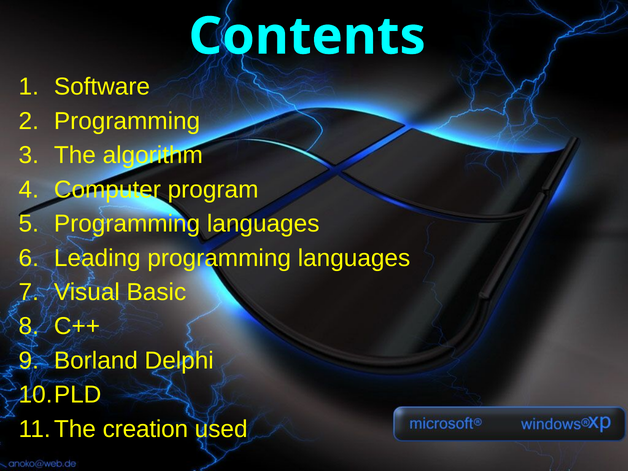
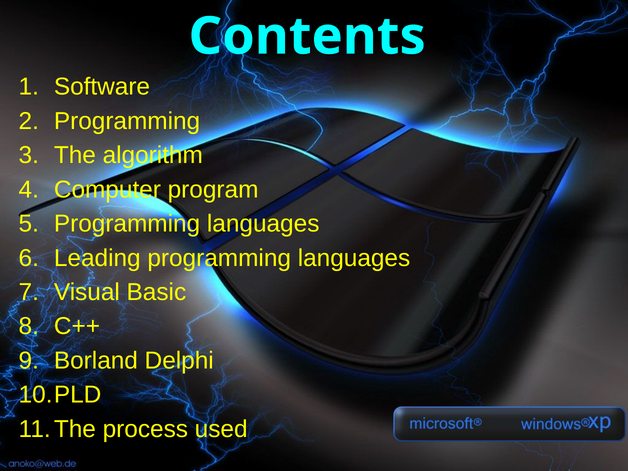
creation: creation -> process (145, 429)
